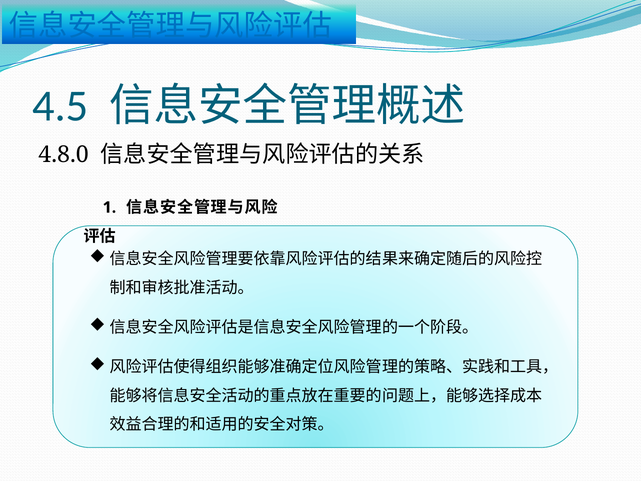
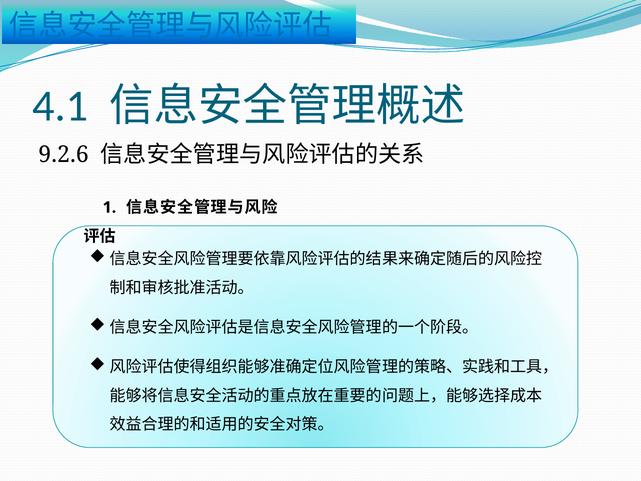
4.5: 4.5 -> 4.1 (60, 106)
4.8.0: 4.8.0 -> 9.2.6 (64, 154)
